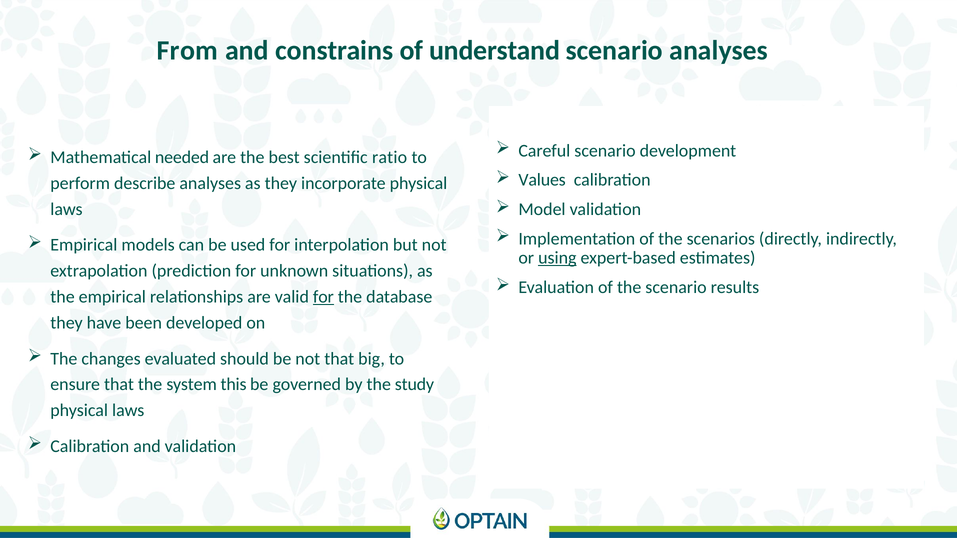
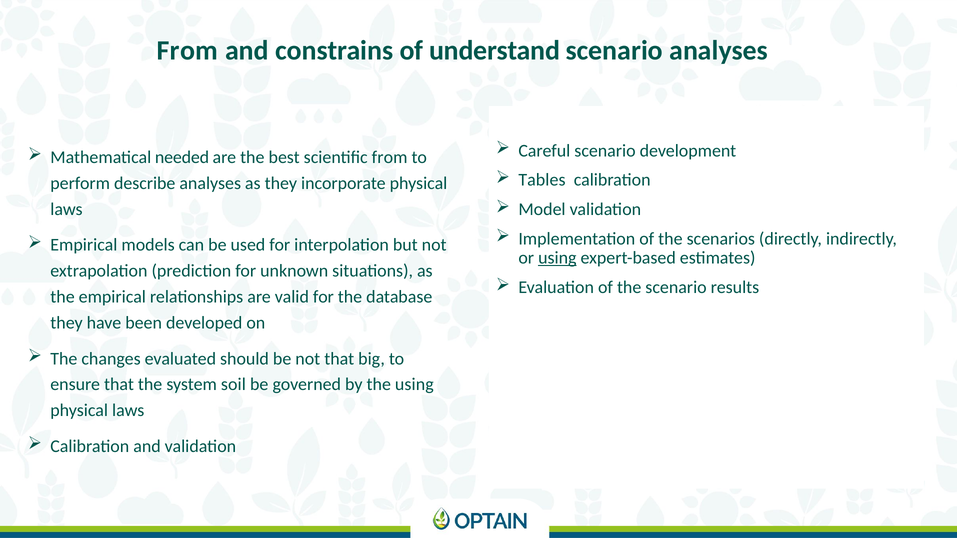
scientific ratio: ratio -> from (390, 157)
Values: Values -> Tables (542, 180)
for underline: present -> none (323, 297)
this: this -> soil (233, 385)
the study: study -> using (414, 385)
